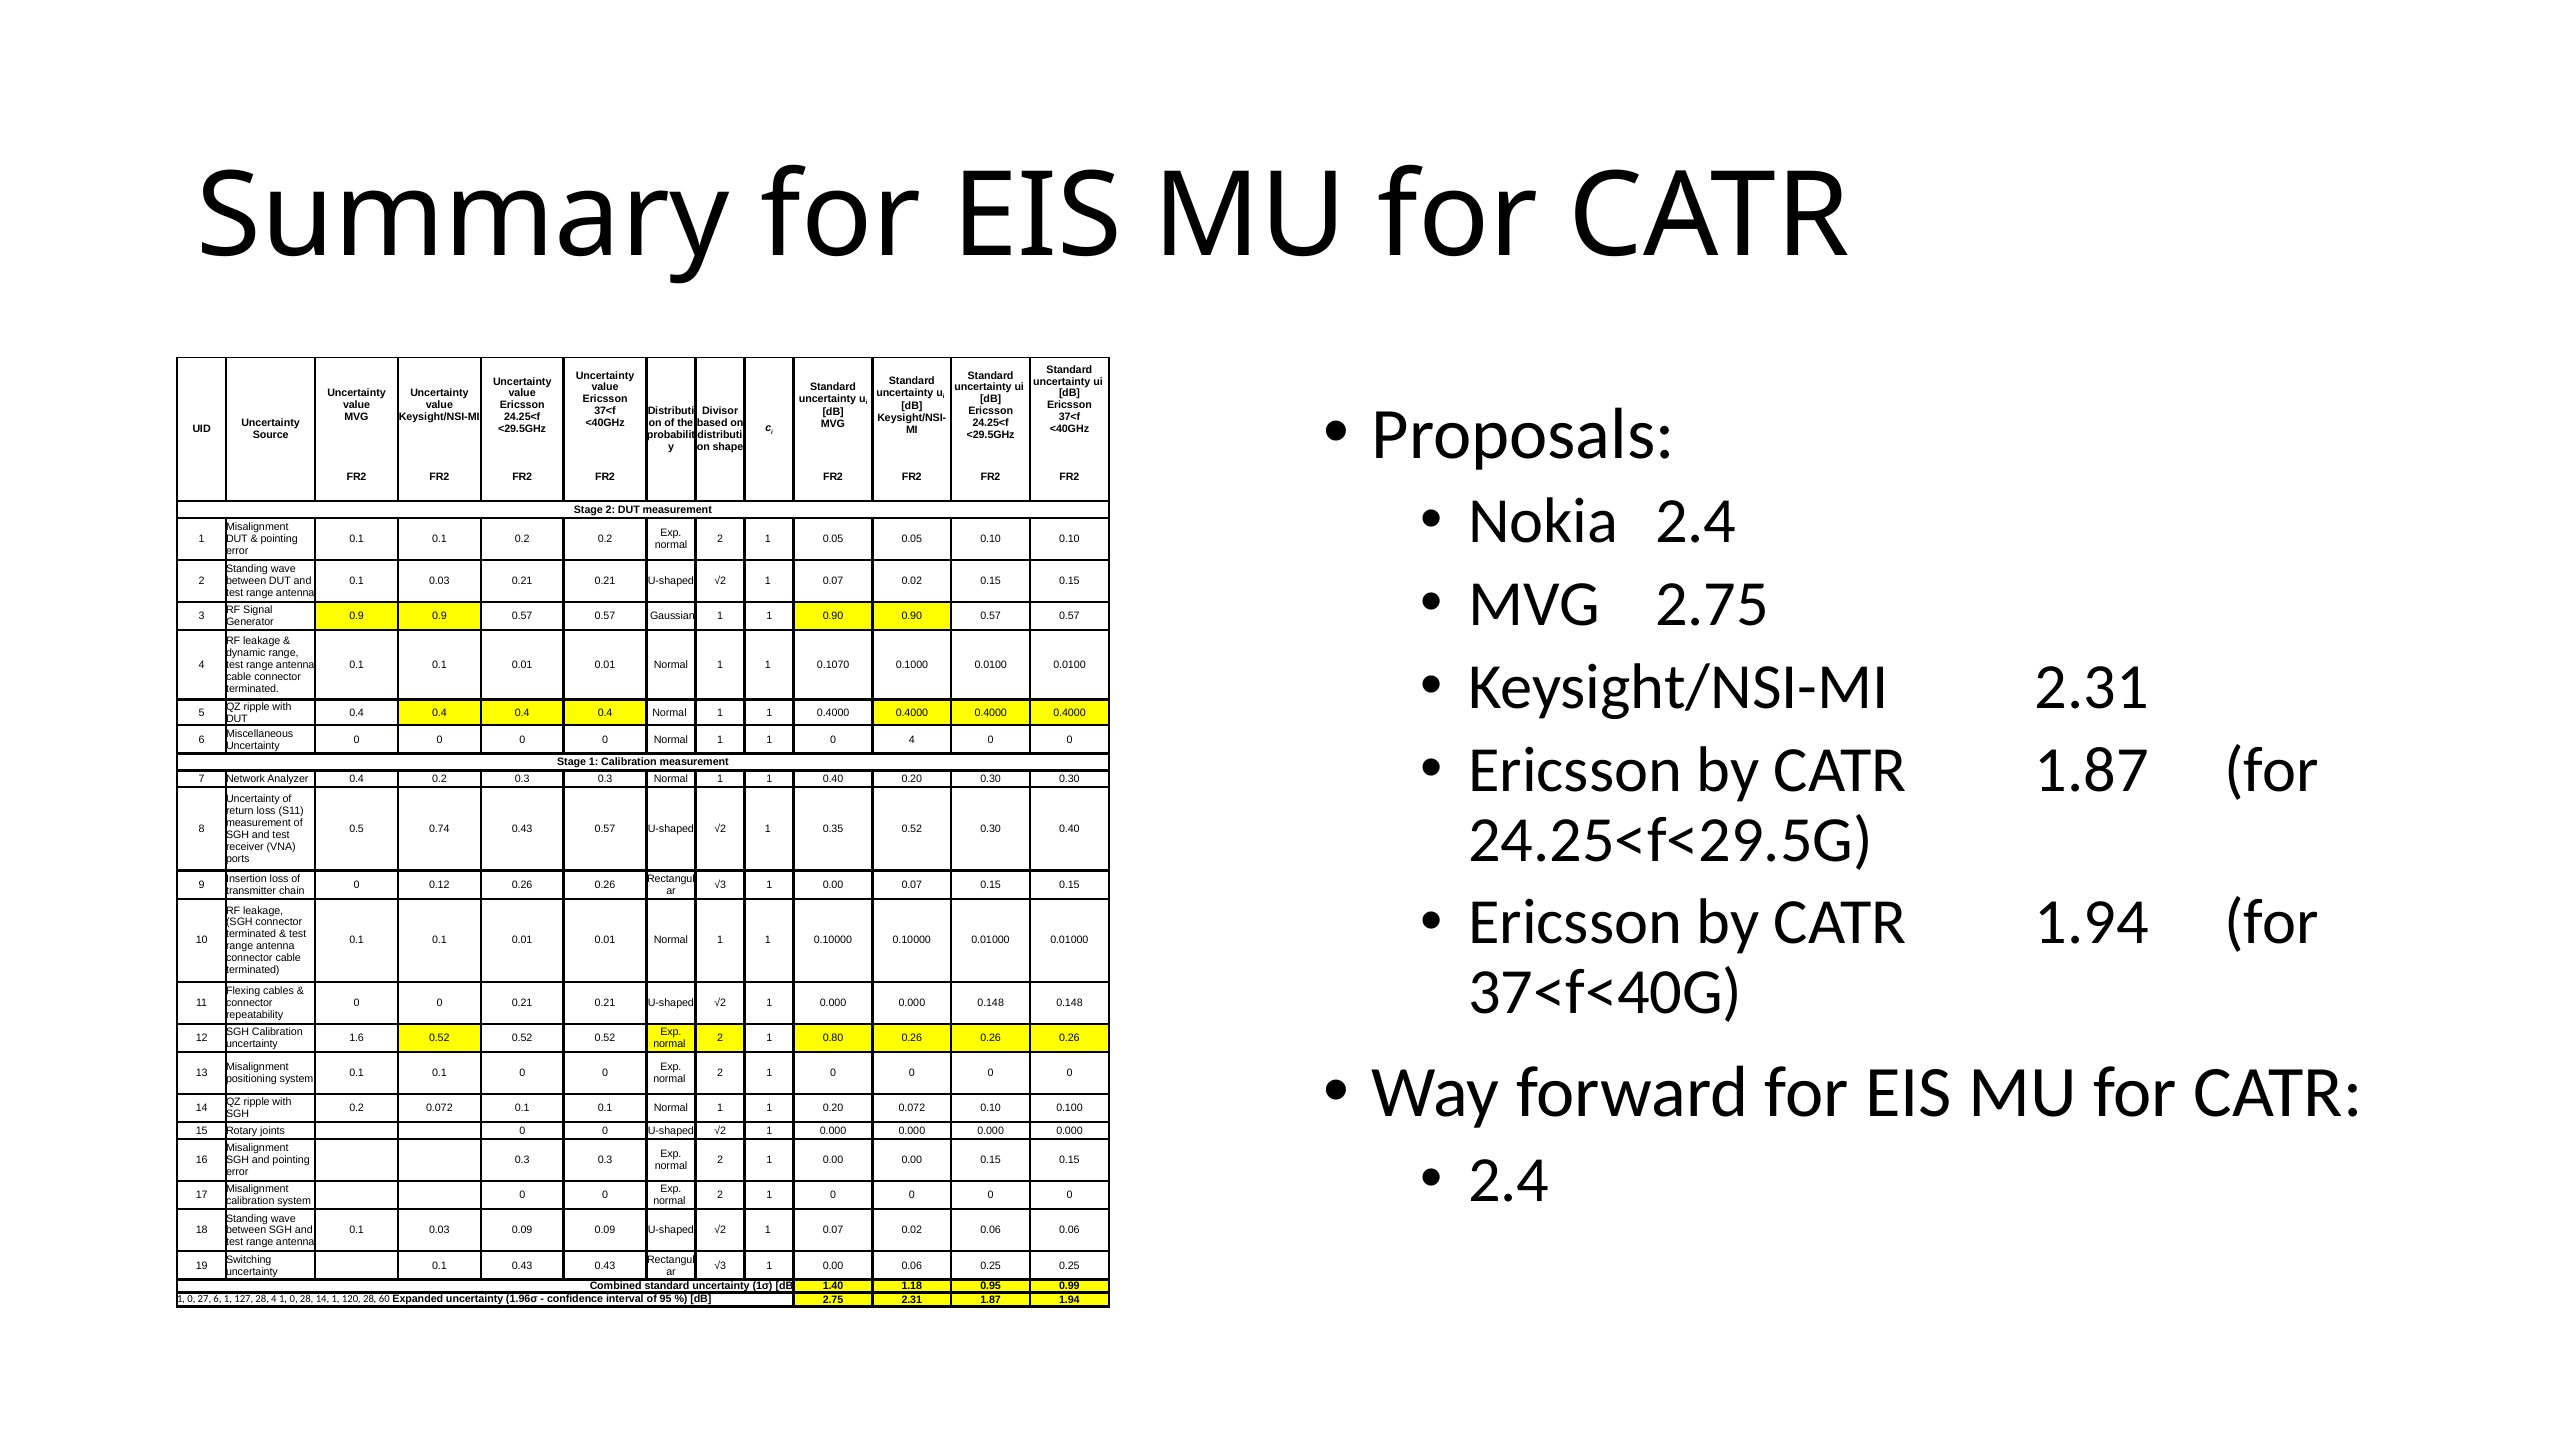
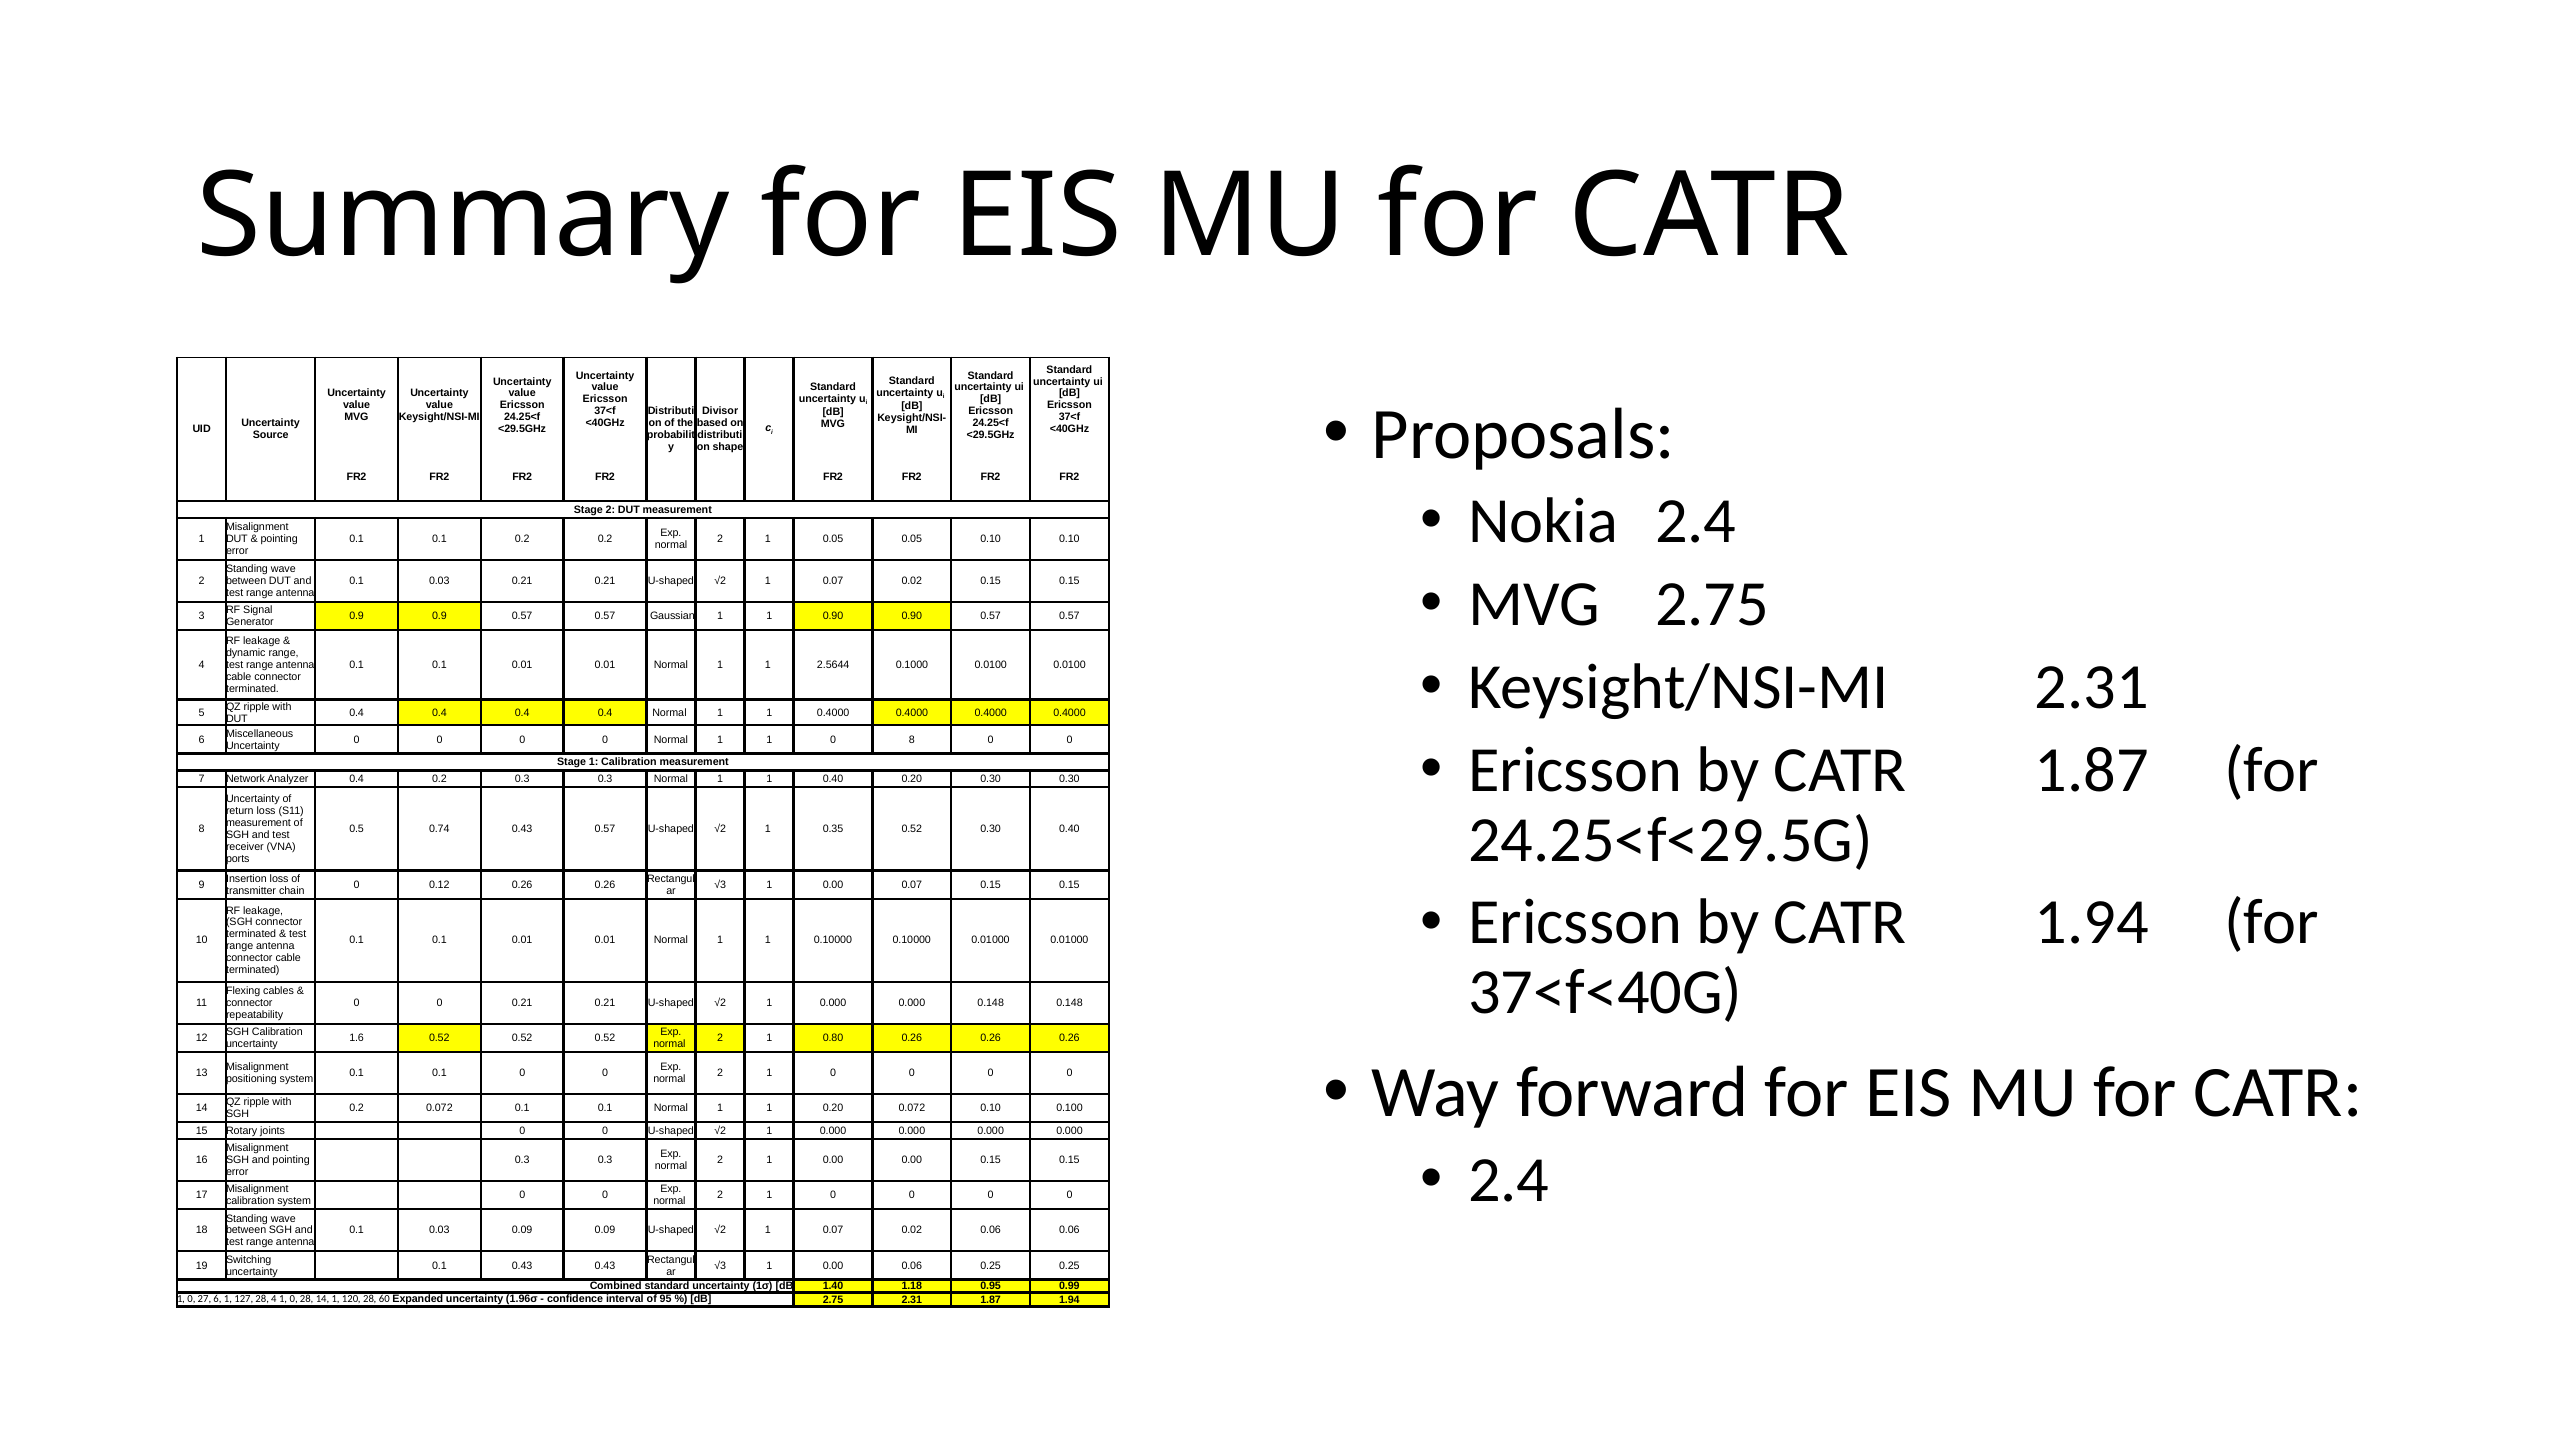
0.1070: 0.1070 -> 2.5644 (833, 665)
0 4: 4 -> 8 (912, 740)
